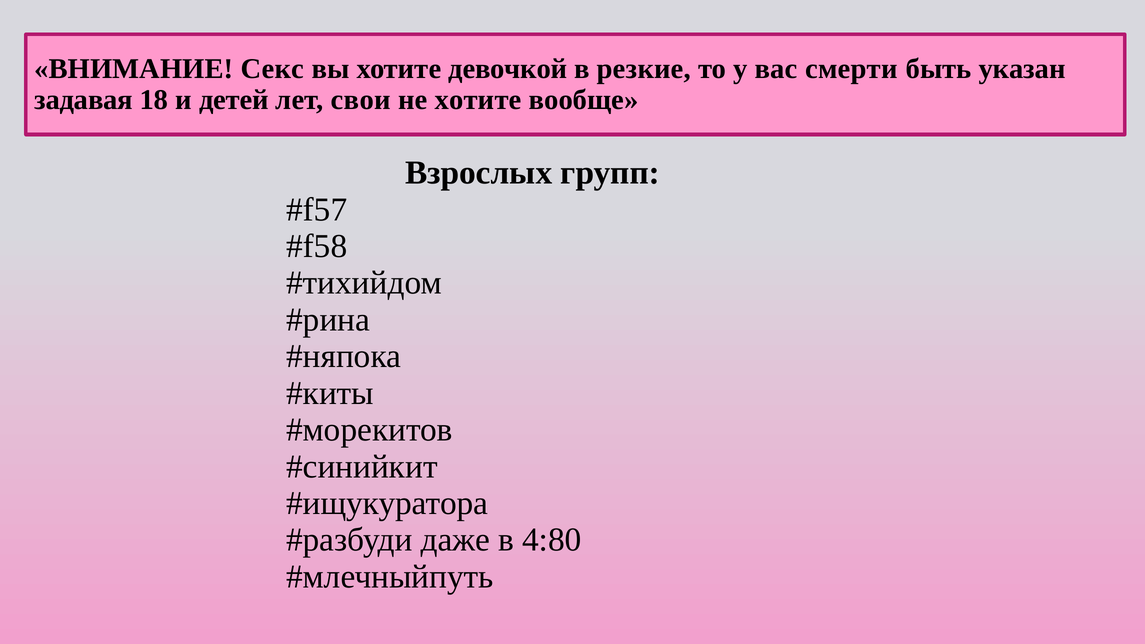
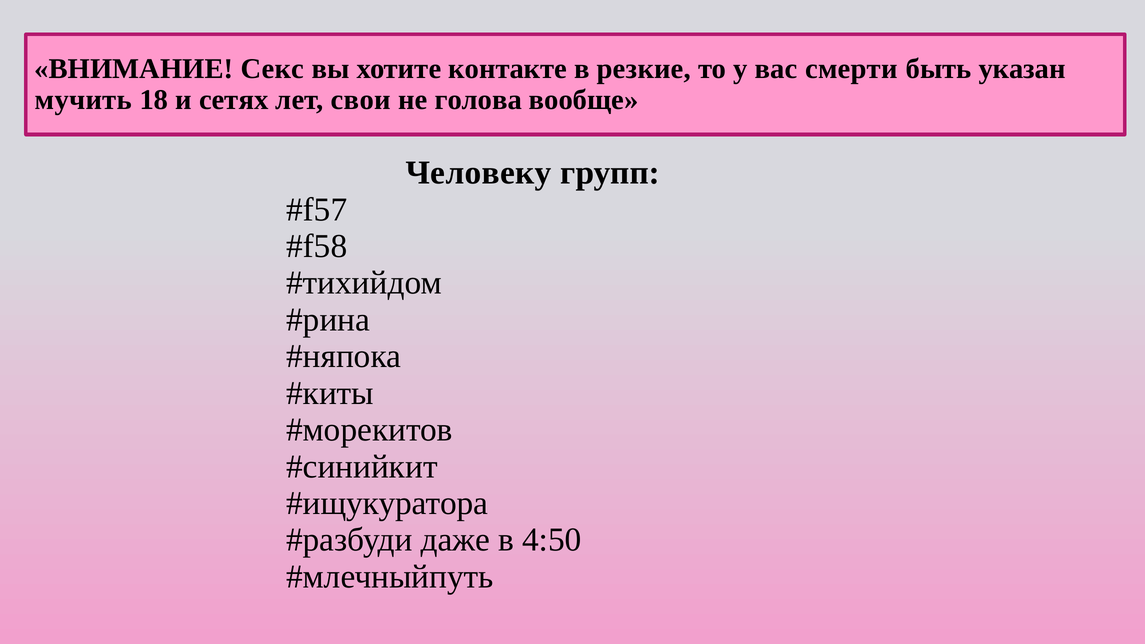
девочкой: девочкой -> контакте (508, 69)
задавая: задавая -> мучить (83, 100)
детей: детей -> сетях (234, 100)
не хотите: хотите -> голова (478, 100)
Взрослых: Взрослых -> Человеку (478, 173)
4:80: 4:80 -> 4:50 (552, 540)
